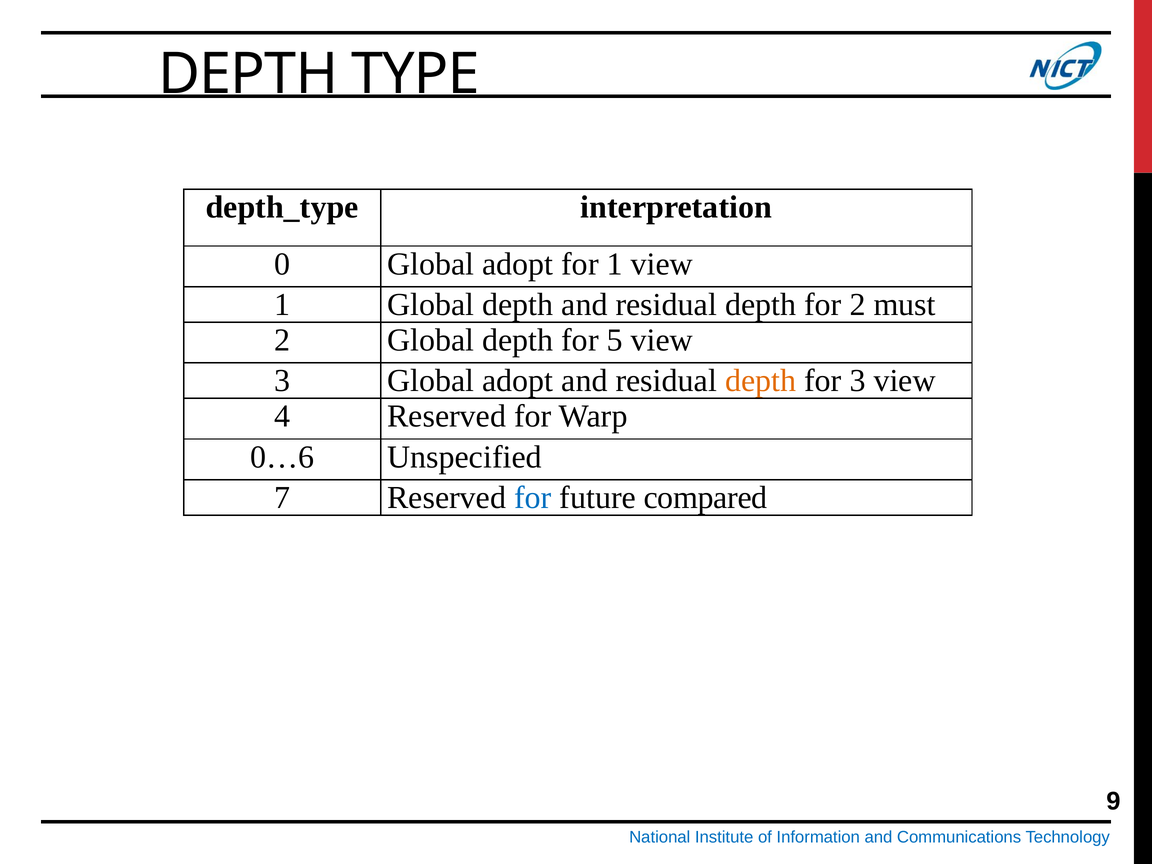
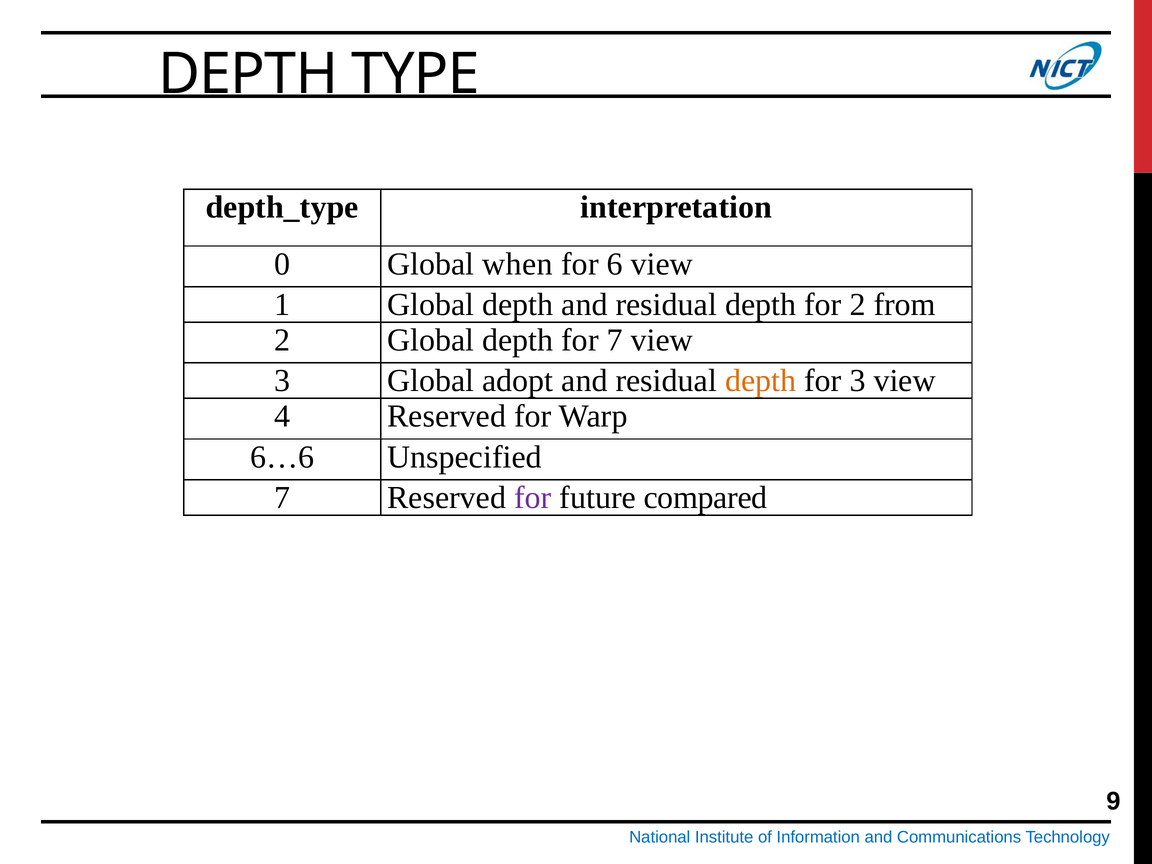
0 Global adopt: adopt -> when (518, 264)
for 1: 1 -> 6 (615, 264)
must: must -> from (905, 305)
for 5: 5 -> 7 (615, 340)
0…6: 0…6 -> 6…6 (282, 457)
for colour: blue -> purple (533, 498)
